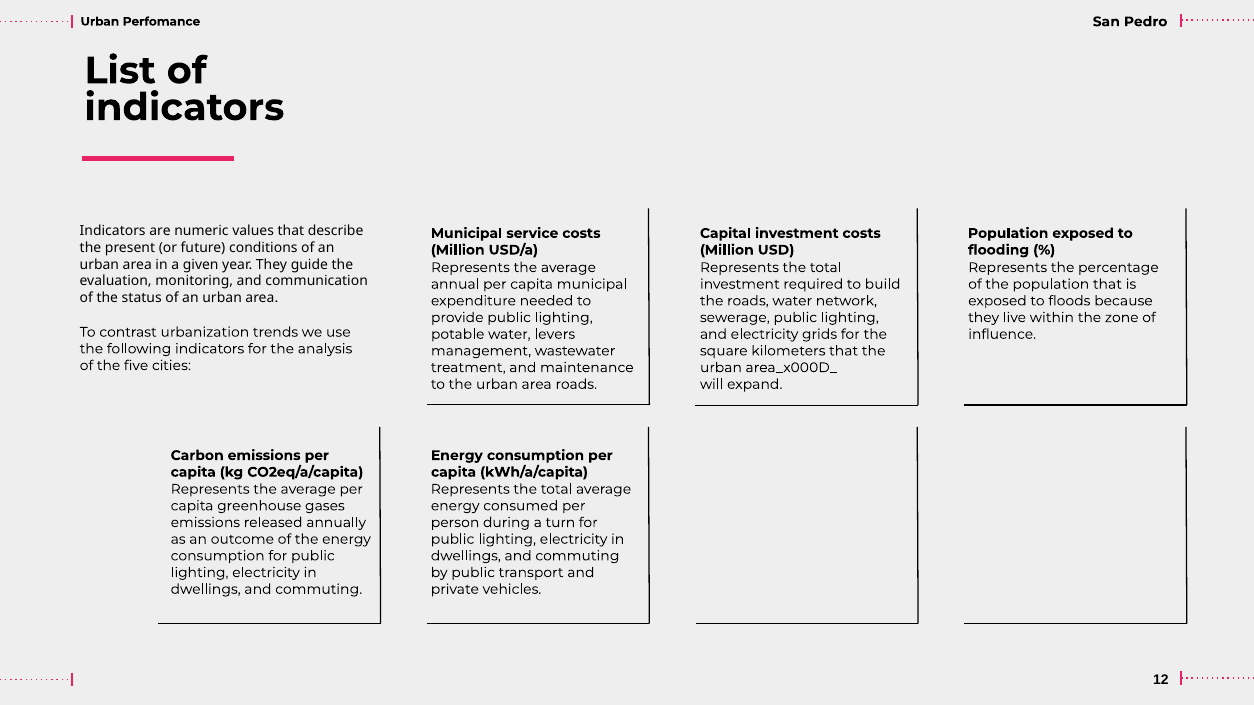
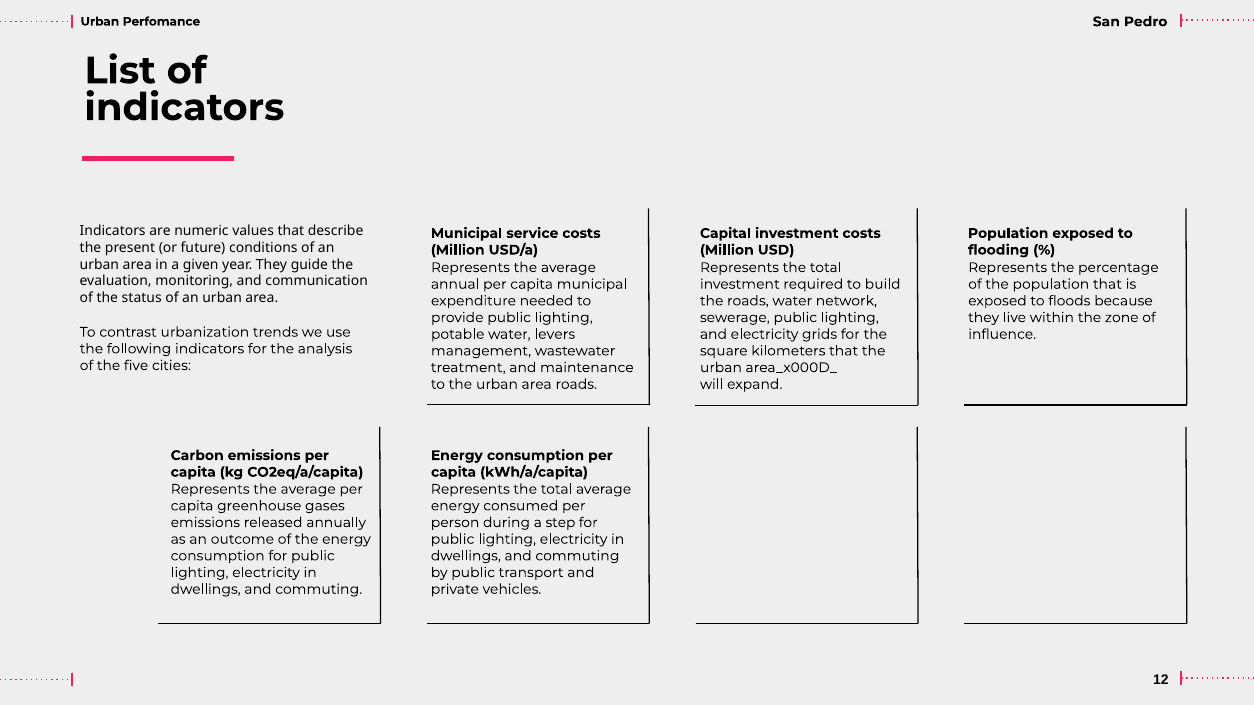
turn: turn -> step (560, 523)
